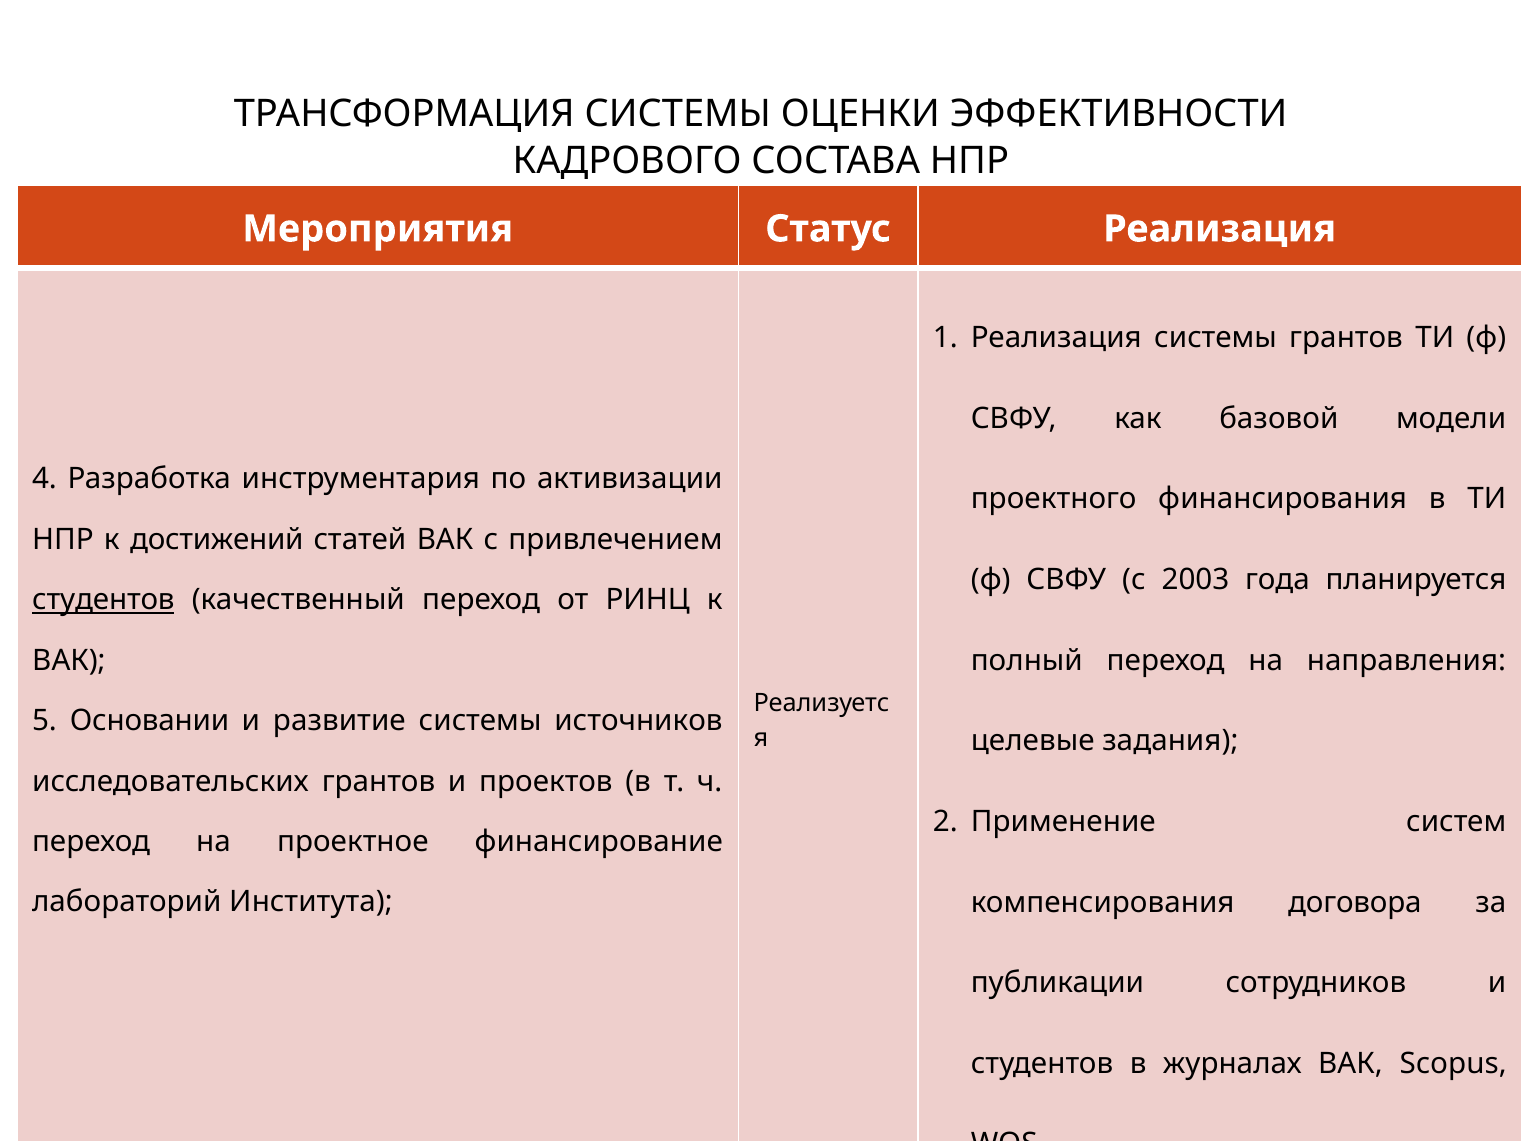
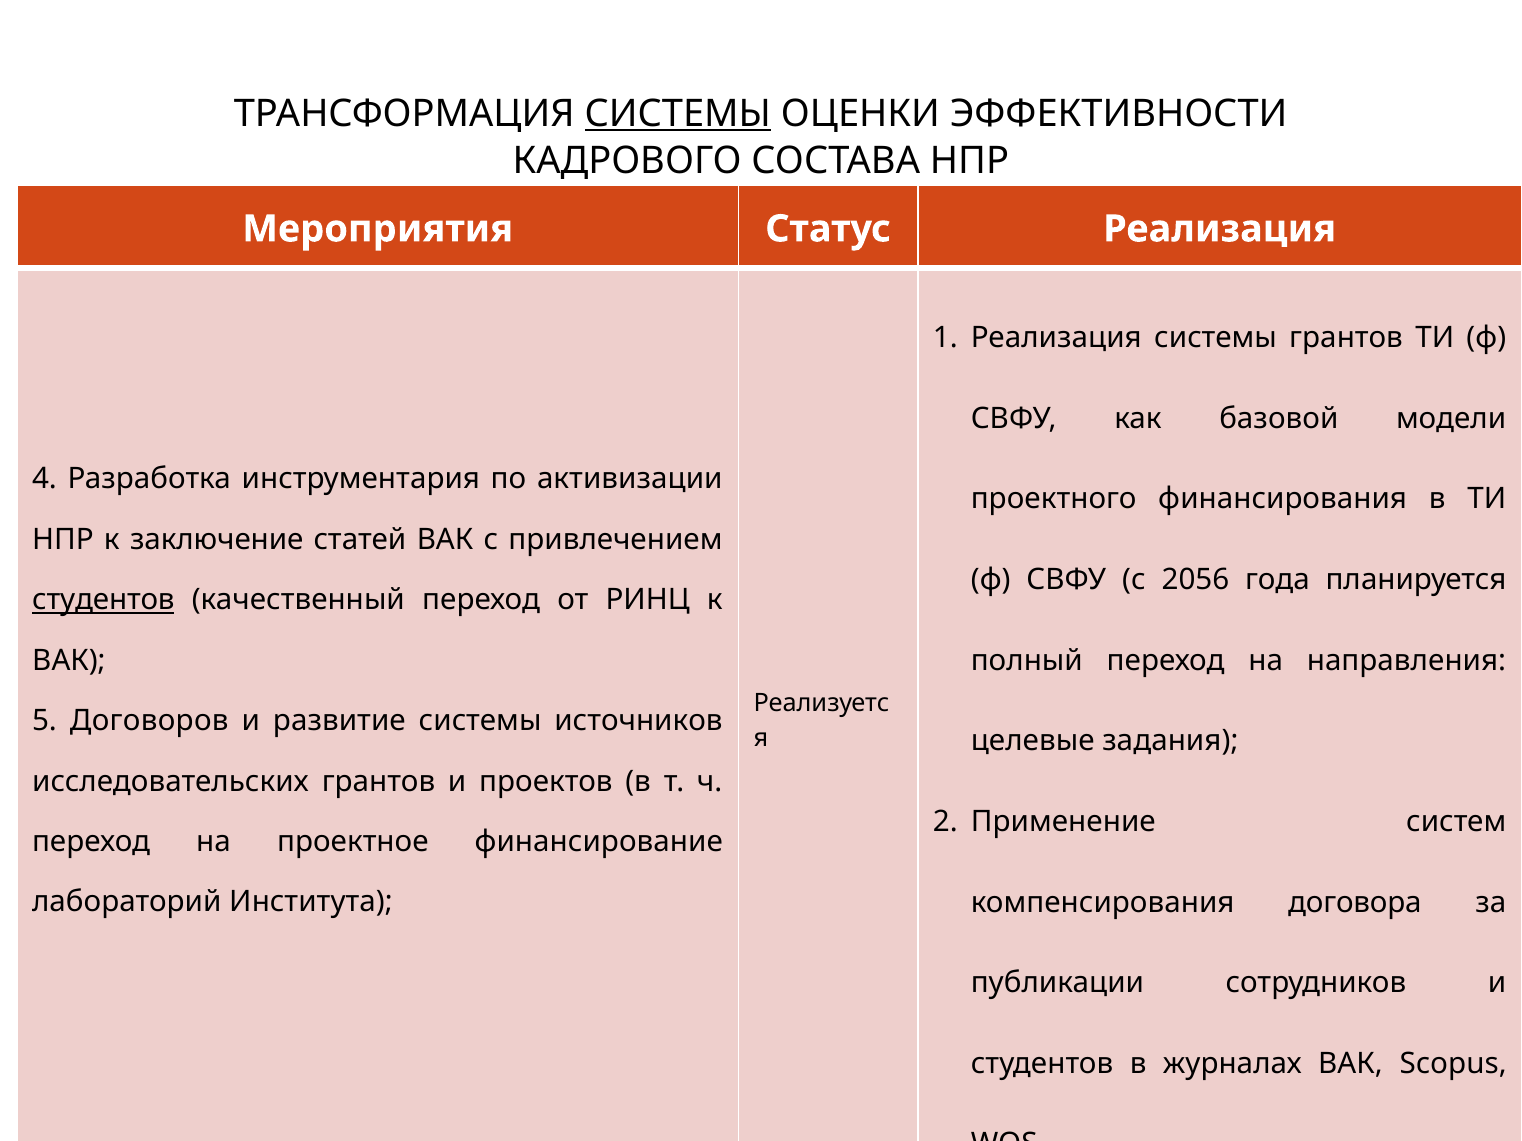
СИСТЕМЫ underline: none -> present (678, 114)
достижений: достижений -> заключение (217, 540)
2003: 2003 -> 2056 (1195, 580)
Основании: Основании -> Договоров (149, 721)
